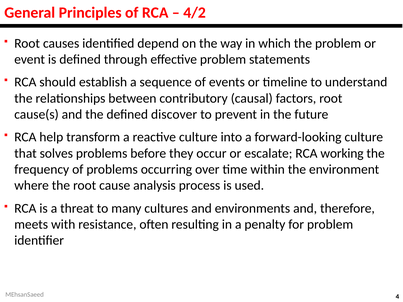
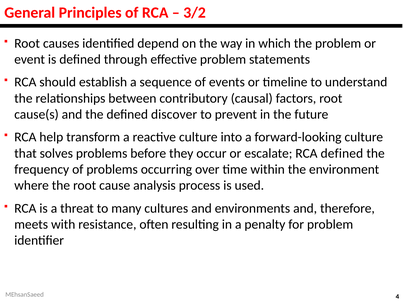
4/2: 4/2 -> 3/2 (195, 13)
RCA working: working -> defined (342, 153)
